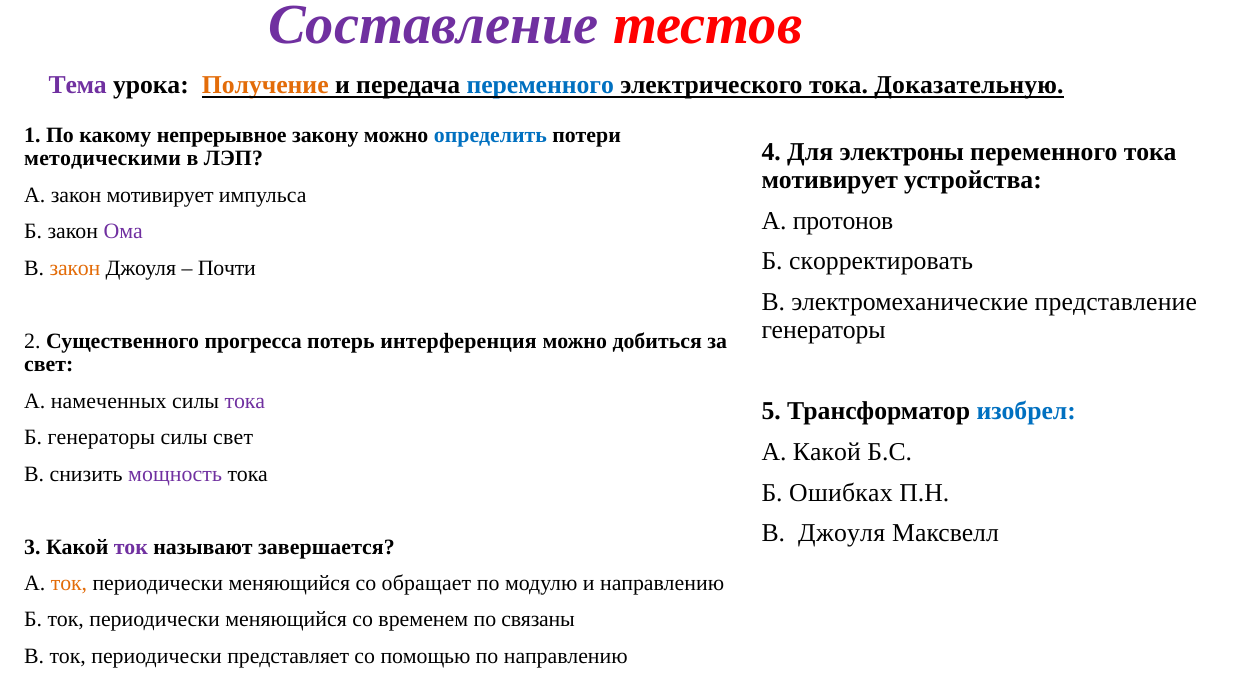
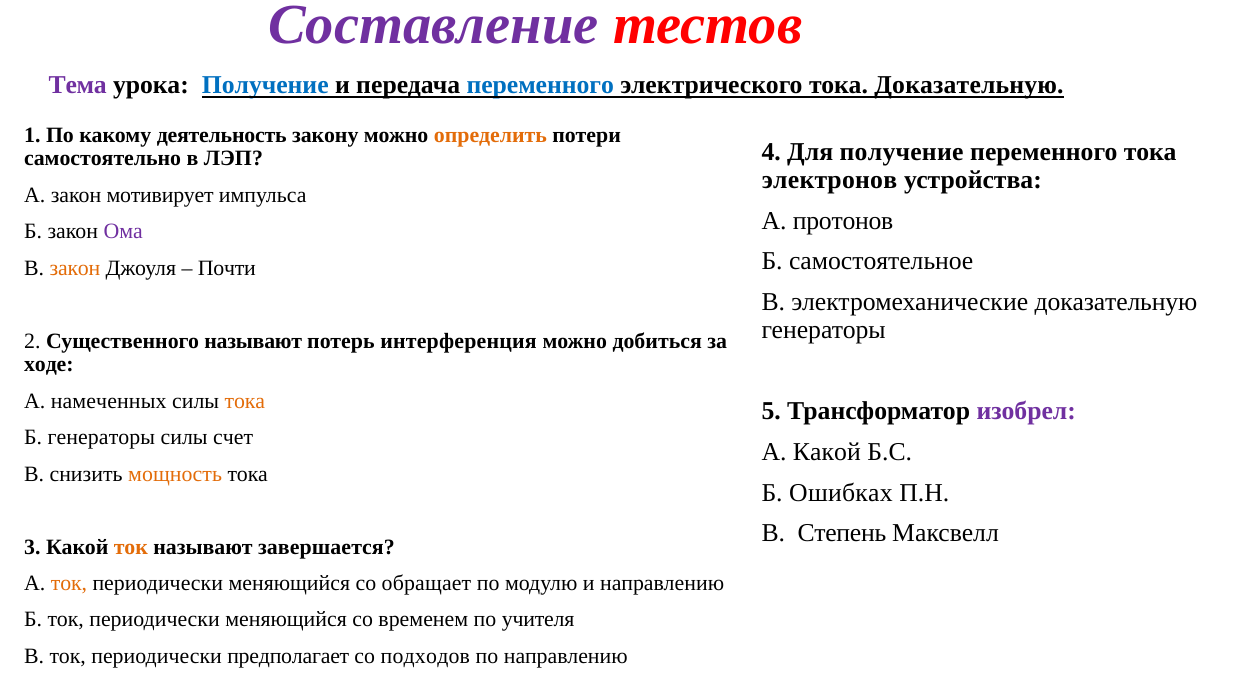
Получение colour: orange -> blue (265, 85)
непрерывное: непрерывное -> деятельность (222, 135)
определить colour: blue -> orange (490, 135)
Для электроны: электроны -> получение (902, 152)
методическими: методическими -> самостоятельно (103, 158)
мотивирует: мотивирует -> электронов (830, 180)
скорректировать: скорректировать -> самостоятельное (881, 261)
электромеханические представление: представление -> доказательную (1116, 302)
Существенного прогресса: прогресса -> называют (253, 341)
свет: свет -> ходе (49, 364)
тока colour: purple -> orange (245, 401)
изобрел colour: blue -> purple (1026, 411)
силы свет: свет -> счет (233, 437)
мощность colour: purple -> orange (175, 474)
В Джоуля: Джоуля -> Степень (842, 533)
ток colour: purple -> orange (131, 546)
связаны: связаны -> учителя (538, 619)
представляет: представляет -> предполагает (288, 656)
помощью: помощью -> подходов (425, 656)
